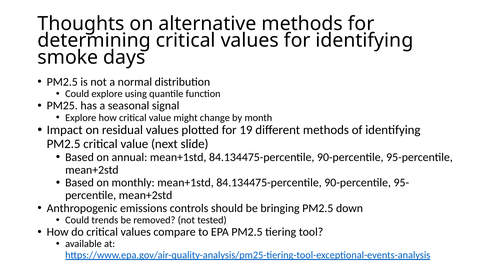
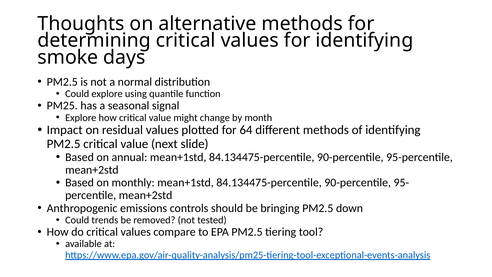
19: 19 -> 64 (246, 130)
